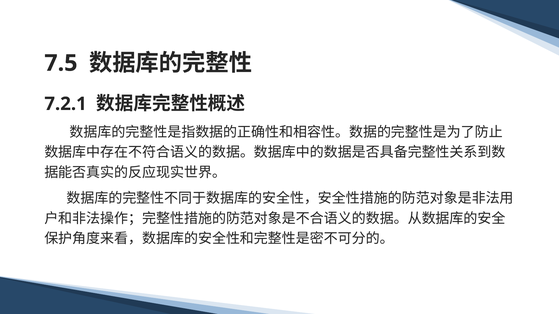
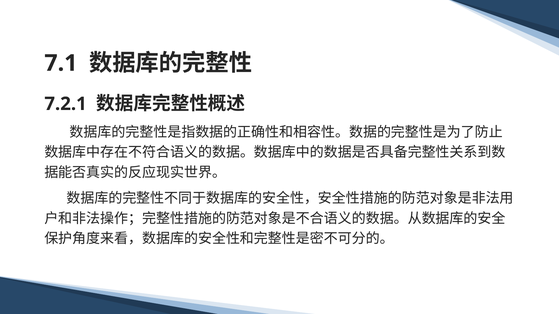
7.5: 7.5 -> 7.1 (61, 63)
